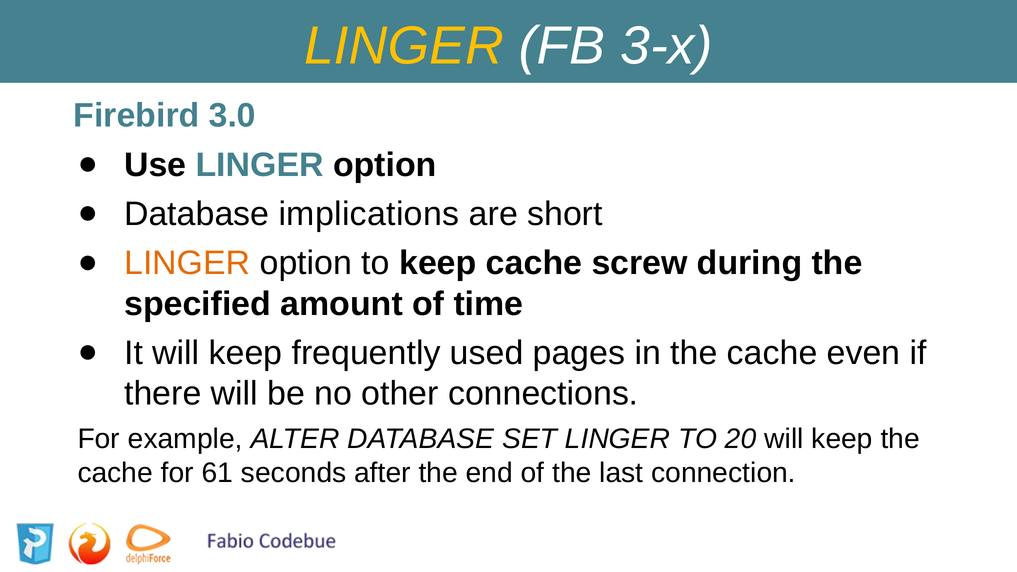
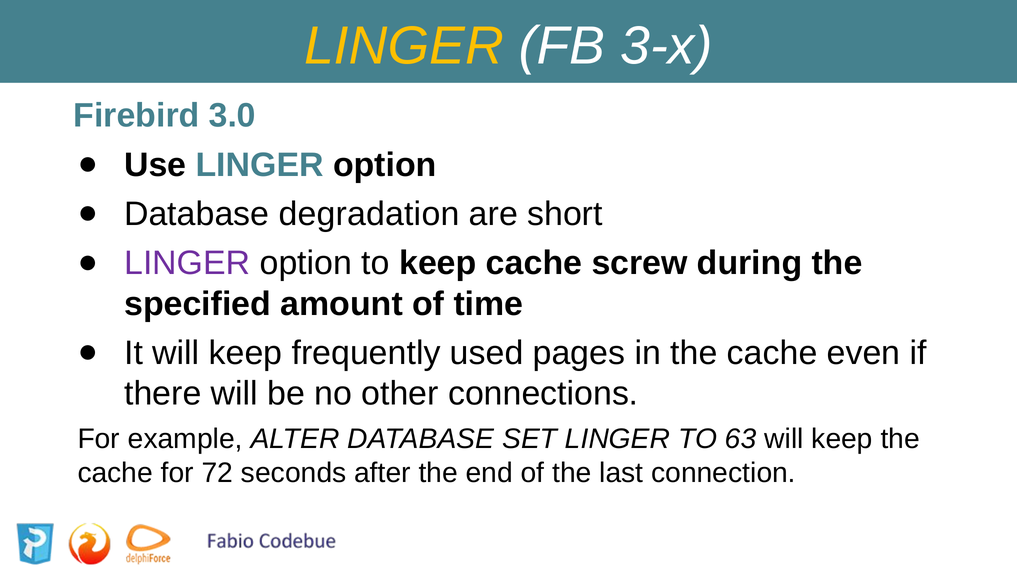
implications: implications -> degradation (369, 214)
LINGER colour: orange -> purple (187, 263)
20: 20 -> 63 (741, 439)
61: 61 -> 72 (217, 473)
